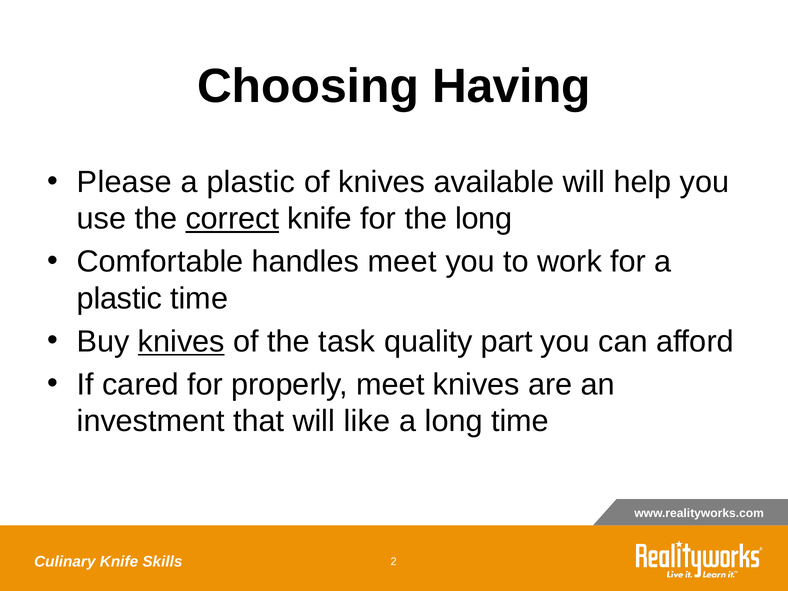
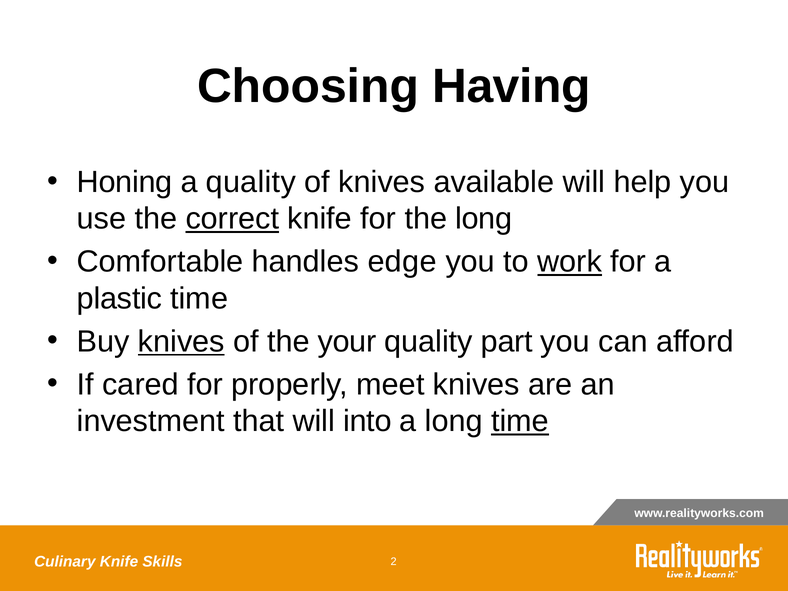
Please: Please -> Honing (125, 182)
plastic: plastic -> quality (251, 182)
handles meet: meet -> edge (402, 262)
work underline: none -> present (570, 262)
task: task -> your (347, 342)
like: like -> into (367, 421)
time underline: none -> present (520, 421)
